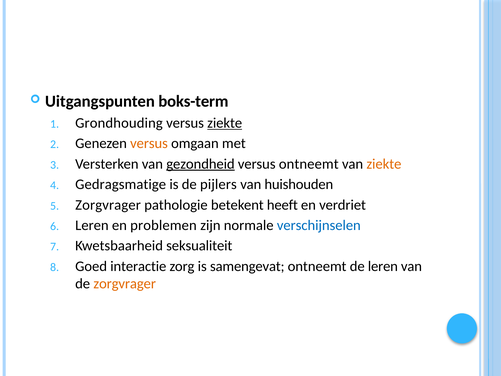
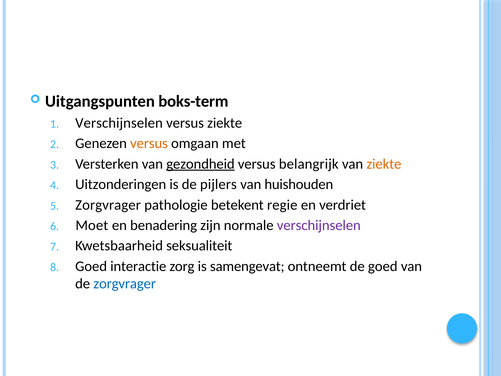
Grondhouding: Grondhouding -> Verschijnselen (119, 123)
ziekte underline: present -> none (225, 123)
versus ontneemt: ontneemt -> belangrijk (309, 164)
Gedragsmatige: Gedragsmatige -> Uitzonderingen (121, 184)
heeft: heeft -> regie (282, 205)
Leren: Leren -> Moet (92, 225)
problemen: problemen -> benadering (164, 225)
verschijnselen colour: blue -> purple (319, 225)
de leren: leren -> goed (383, 266)
zorgvrager colour: orange -> blue (125, 284)
